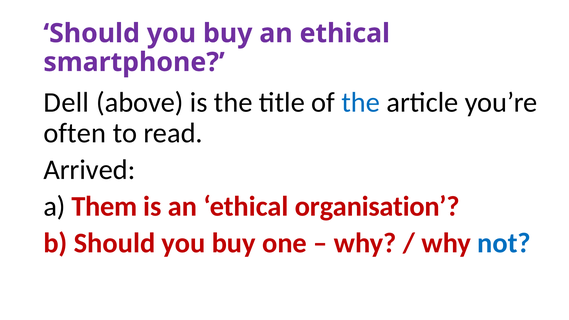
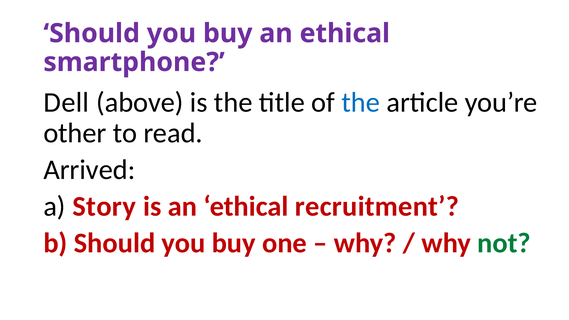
often: often -> other (75, 133)
Them: Them -> Story (104, 207)
organisation: organisation -> recruitment (377, 207)
not colour: blue -> green (504, 243)
